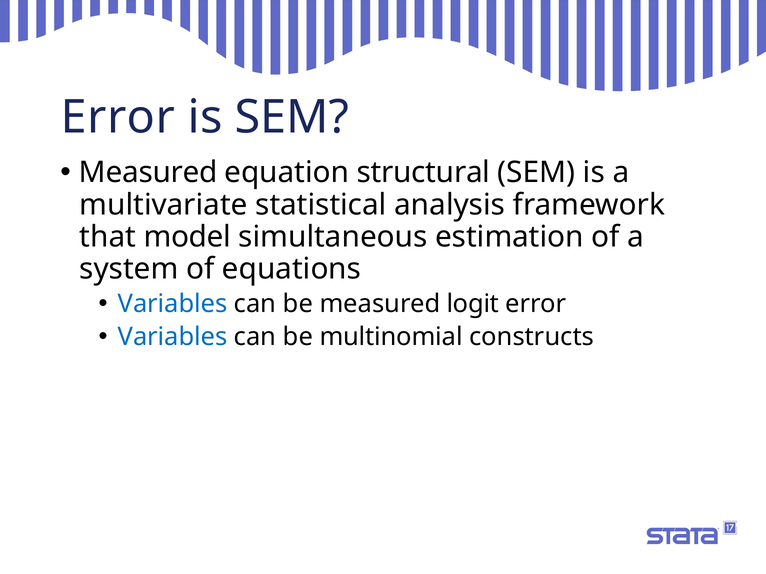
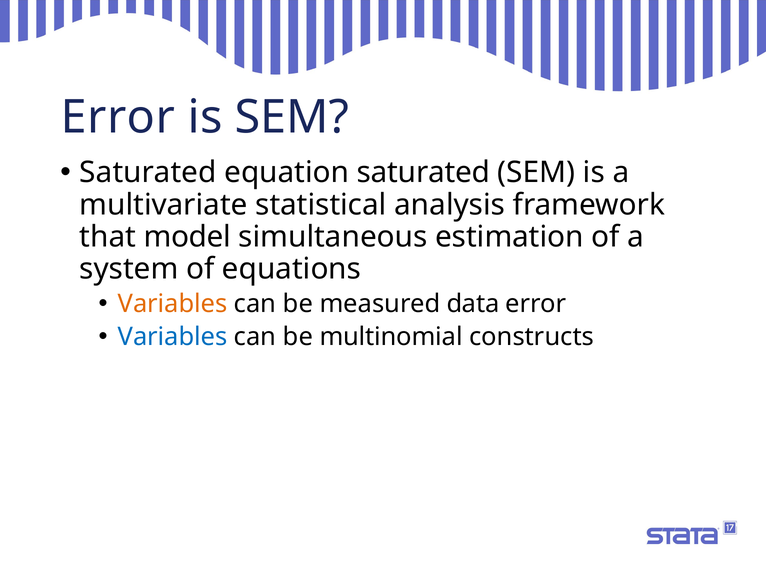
Measured: Measured -> Saturated (148, 173)
equation structural: structural -> saturated (423, 173)
Variables colour: blue -> orange (173, 304)
logit: logit -> data (473, 304)
